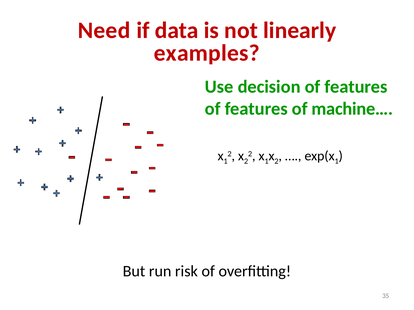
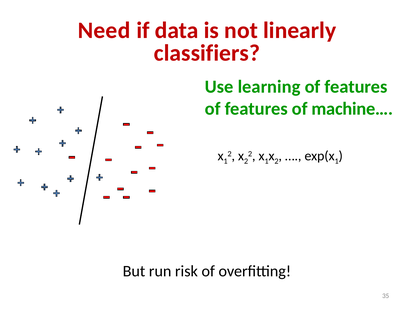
examples: examples -> classifiers (207, 53)
decision: decision -> learning (269, 87)
